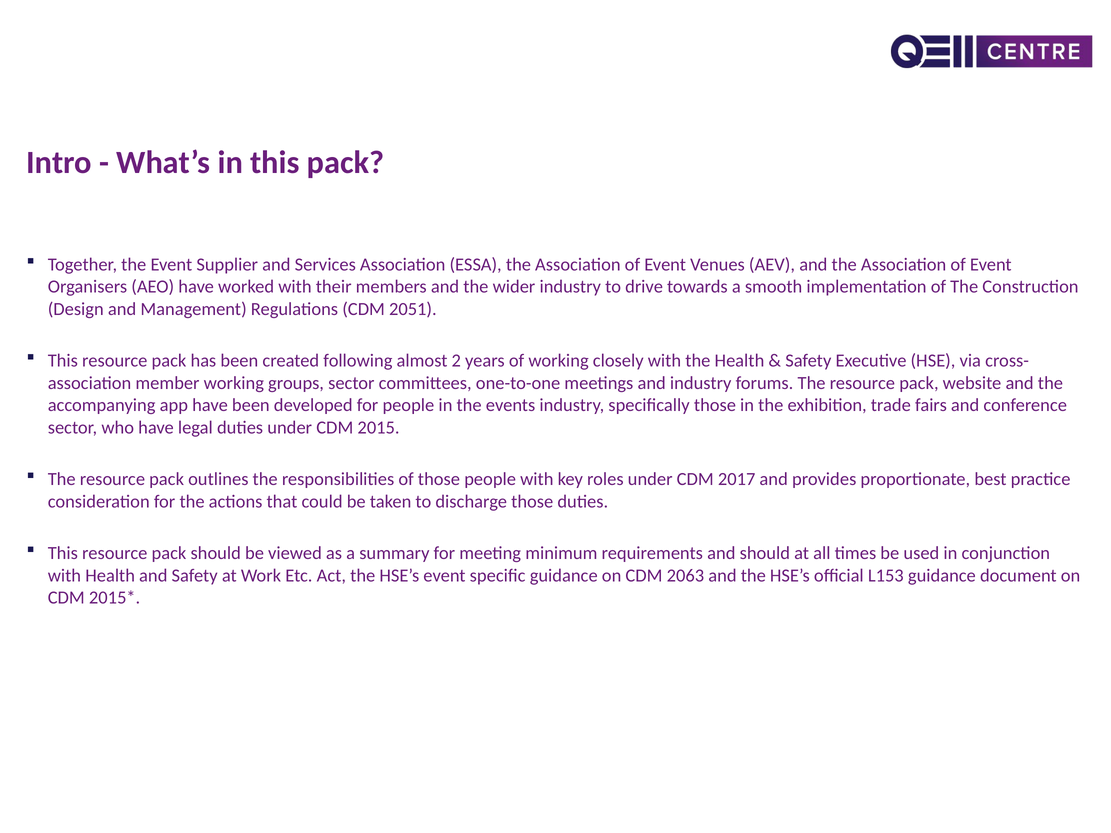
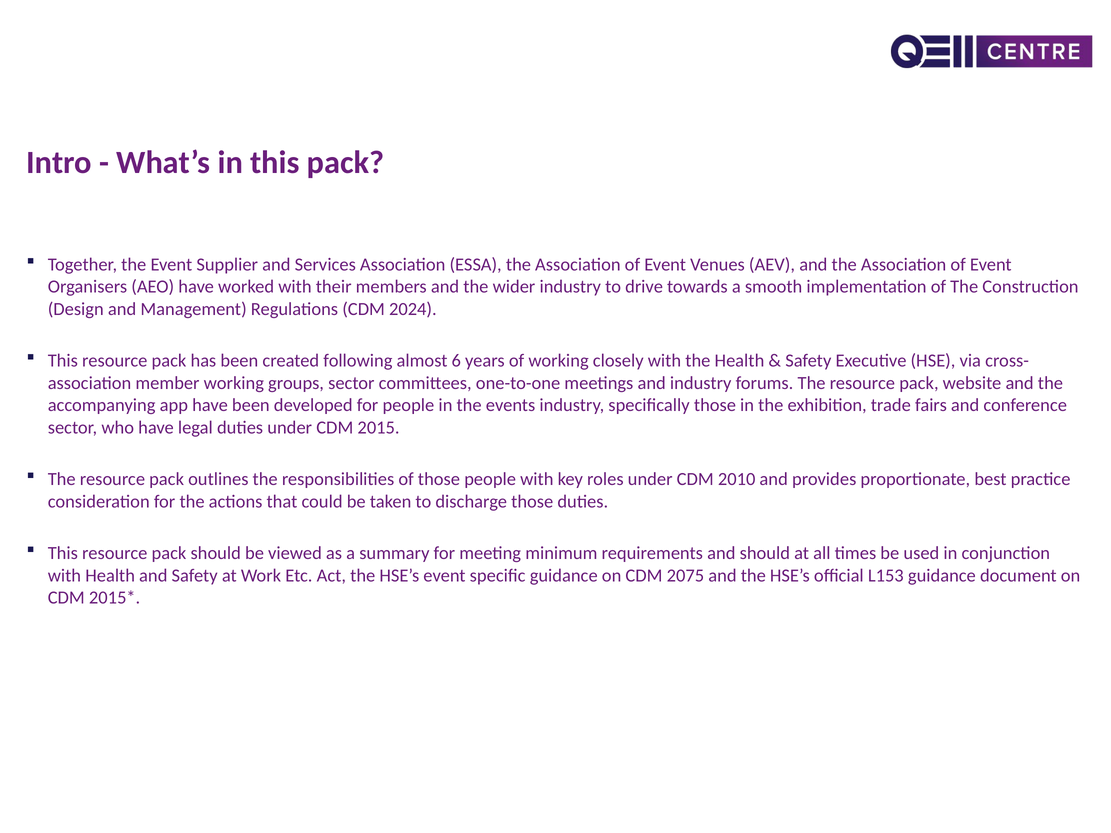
2051: 2051 -> 2024 (413, 309)
2: 2 -> 6 (456, 361)
2017: 2017 -> 2010 (737, 479)
2063: 2063 -> 2075 (685, 576)
